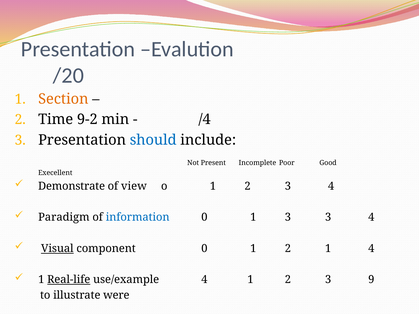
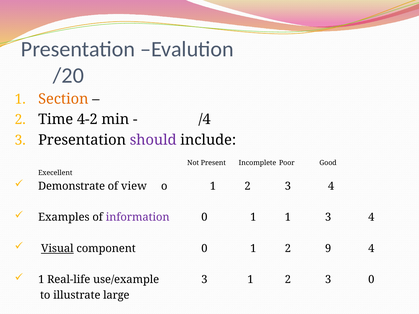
9-2: 9-2 -> 4-2 (87, 120)
should colour: blue -> purple (153, 140)
Paradigm: Paradigm -> Examples (64, 218)
information colour: blue -> purple (138, 218)
1 3: 3 -> 1 (288, 218)
2 1: 1 -> 9 (328, 249)
Real-life underline: present -> none (69, 280)
use/example 4: 4 -> 3 (204, 280)
3 9: 9 -> 0 (371, 280)
were: were -> large (116, 295)
